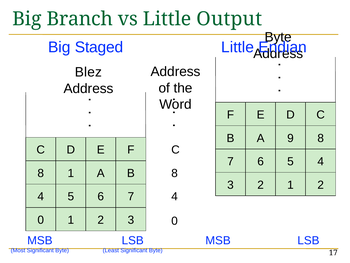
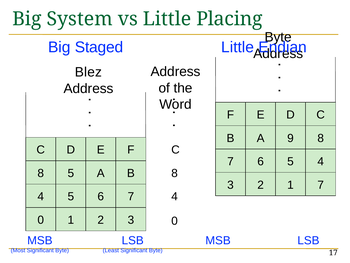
Branch: Branch -> System (80, 19)
Output: Output -> Placing (229, 19)
8 1: 1 -> 5 (71, 173)
2 1 2: 2 -> 7 (321, 185)
